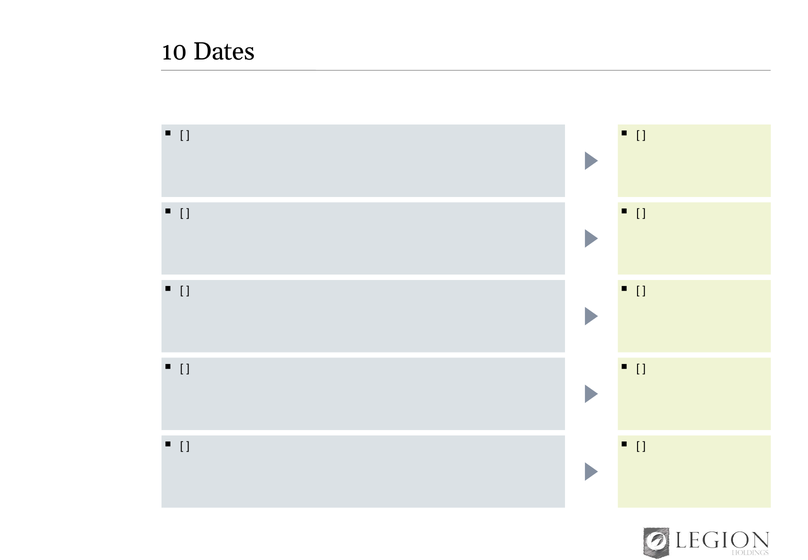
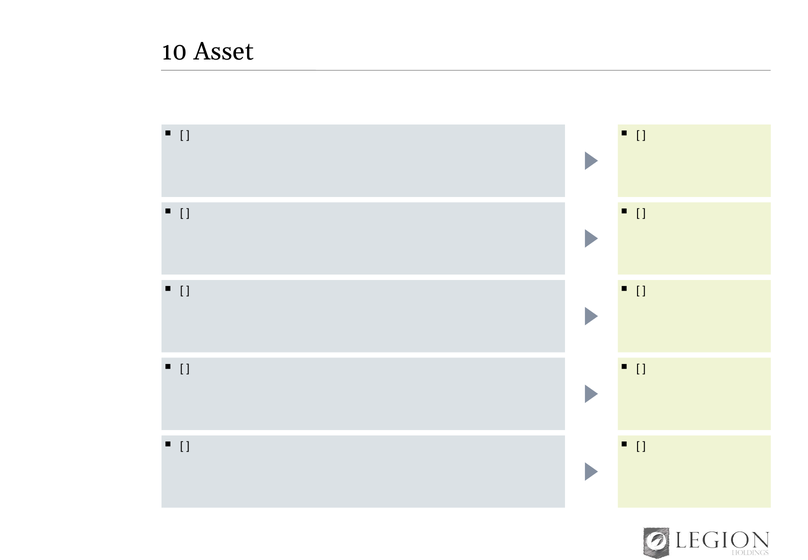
Dates: Dates -> Asset (224, 51)
